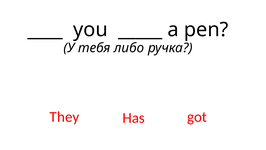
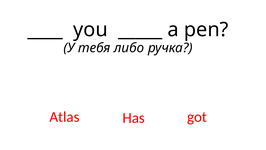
They: They -> Atlas (65, 117)
